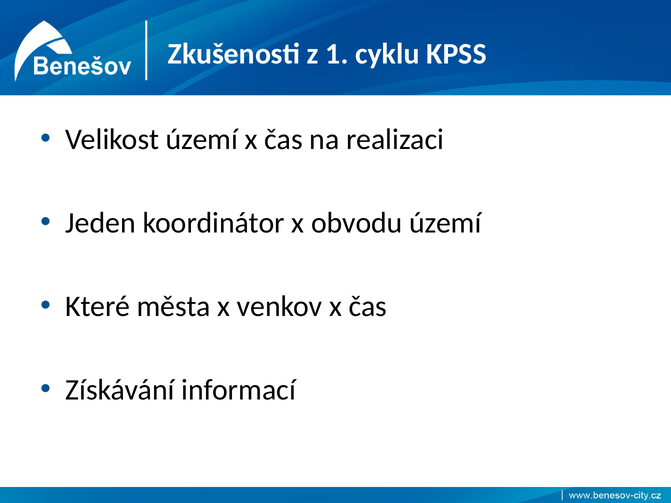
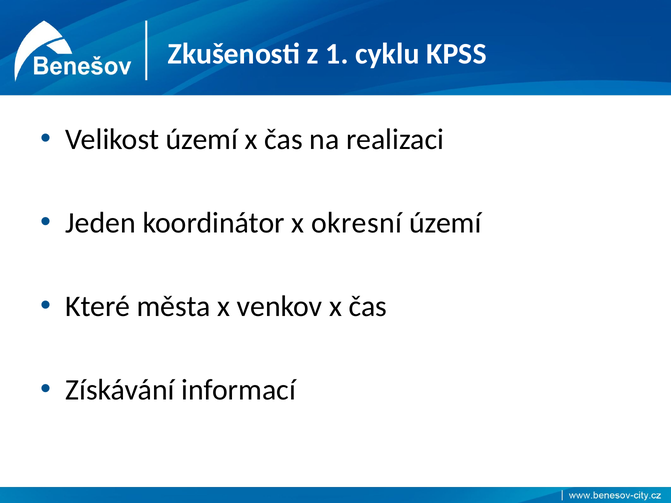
obvodu: obvodu -> okresní (357, 223)
